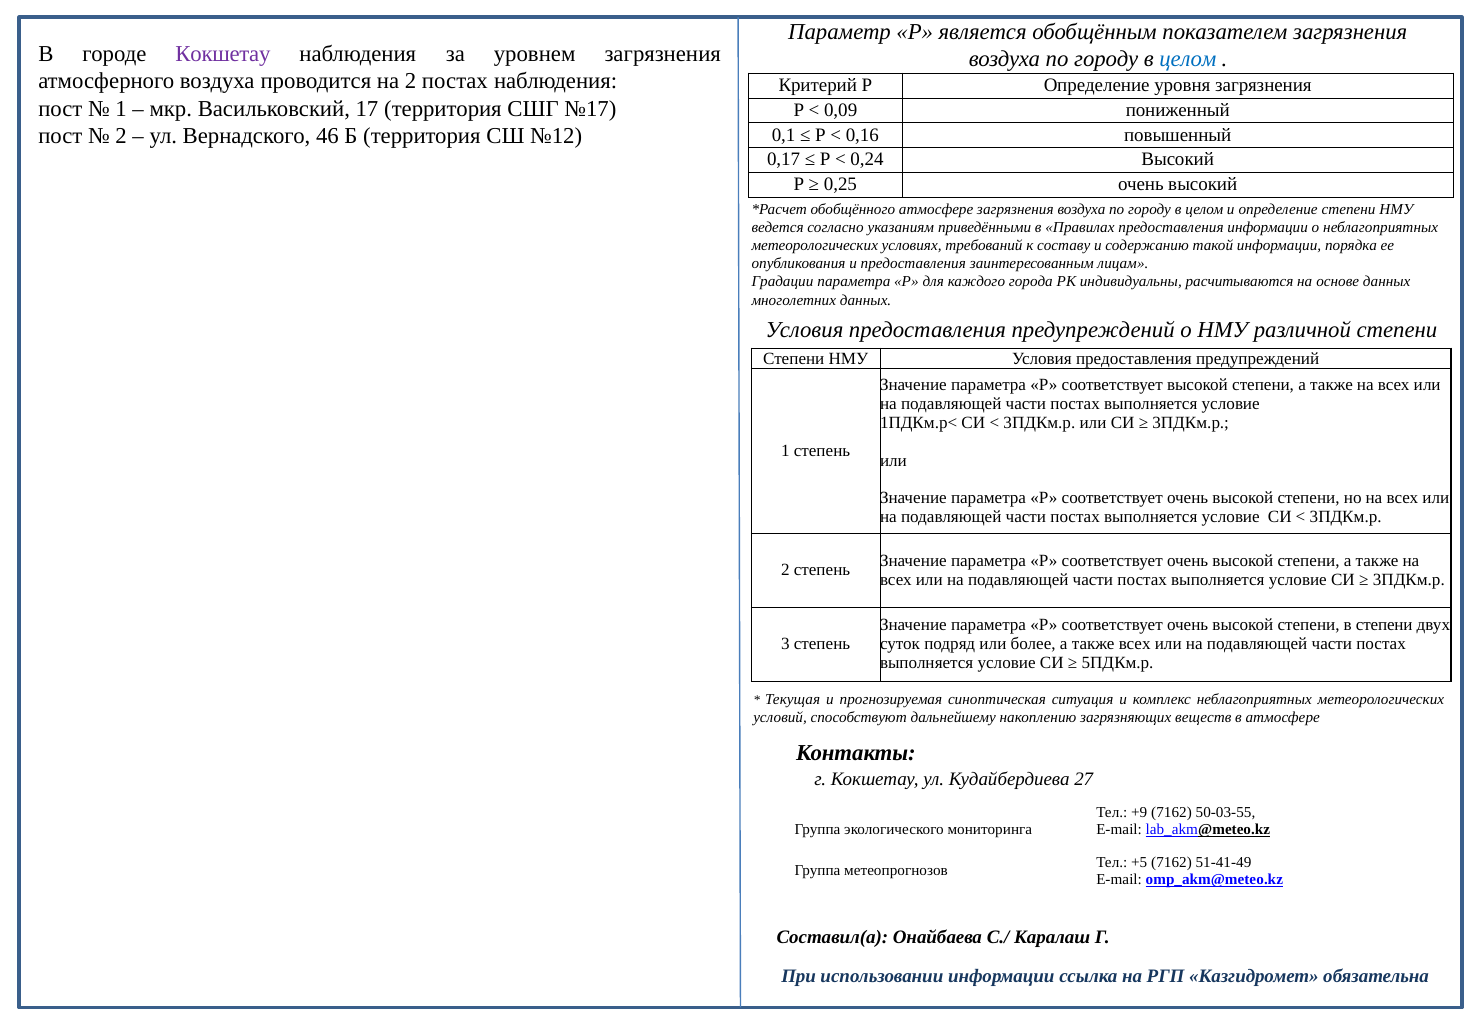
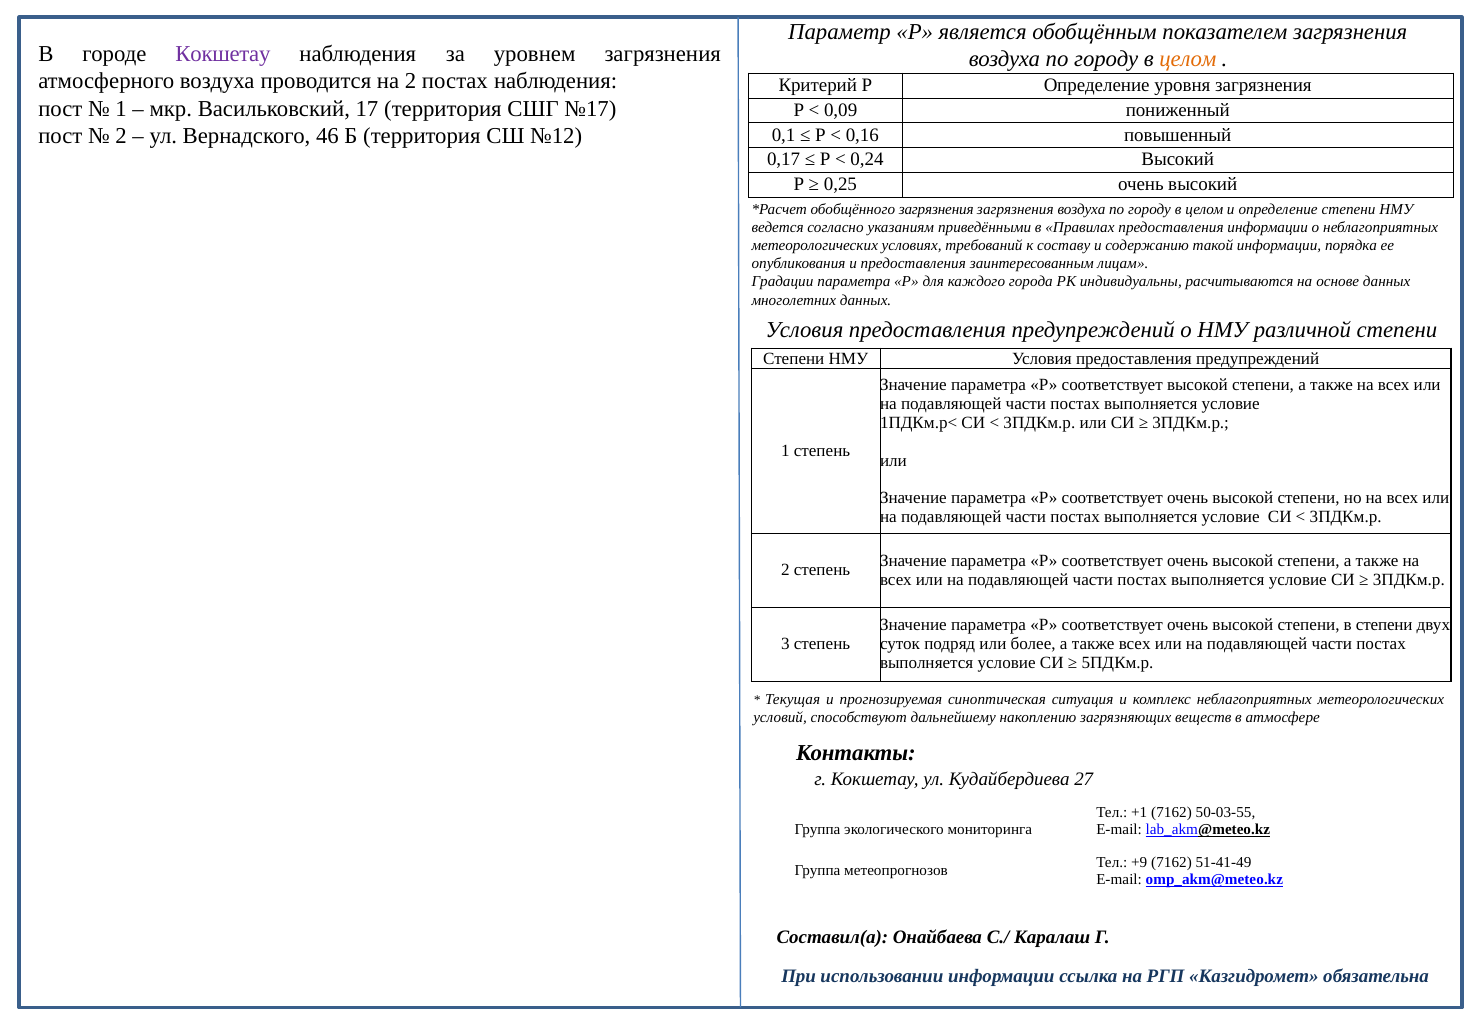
целом colour: blue -> orange (1188, 59)
обобщённого атмосфере: атмосфере -> загрязнения (936, 209)
+9: +9 -> +1 (1139, 813)
+5: +5 -> +9 (1139, 863)
